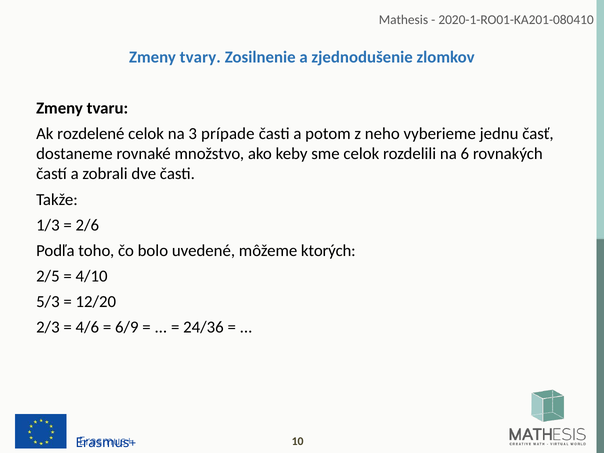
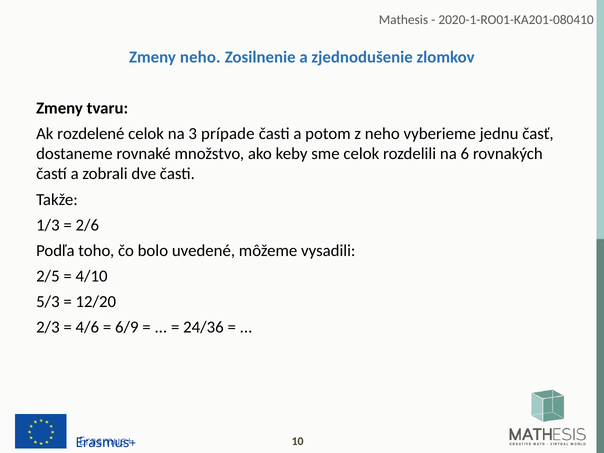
Zmeny tvary: tvary -> neho (200, 57)
ktorých: ktorých -> vysadili (328, 250)
